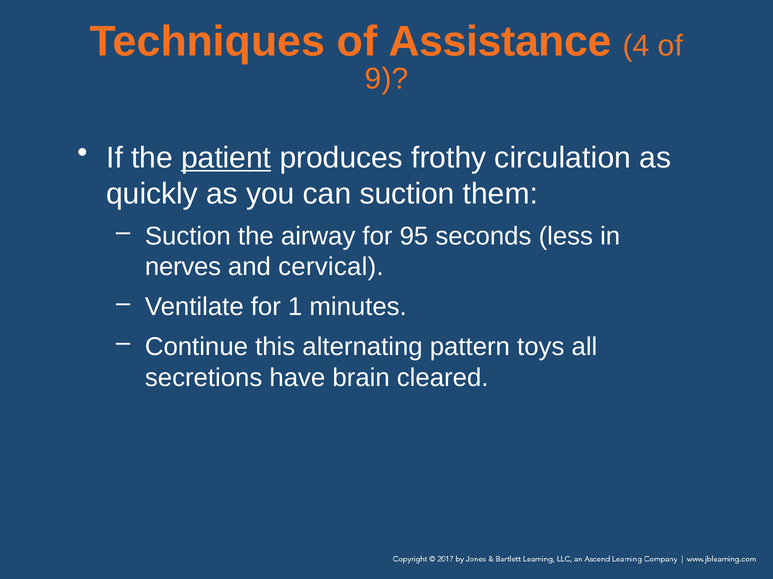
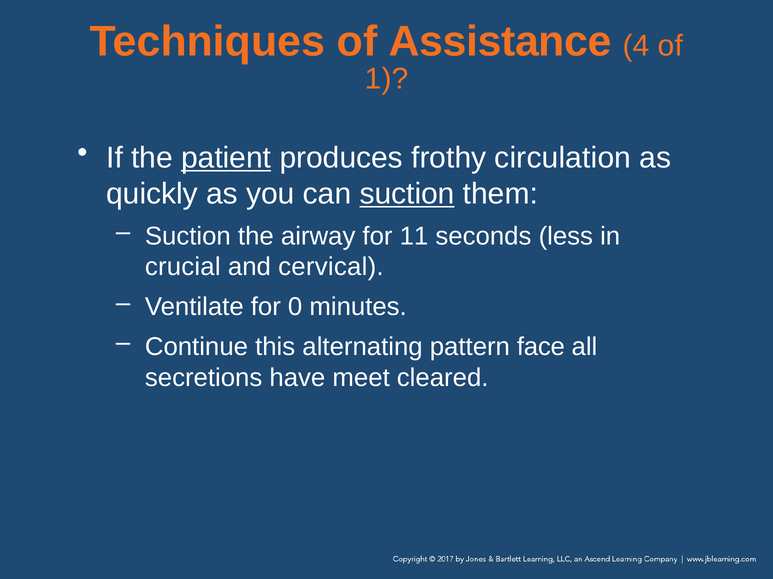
9: 9 -> 1 (387, 79)
suction underline: none -> present (407, 194)
95: 95 -> 11 (414, 236)
nerves: nerves -> crucial (183, 267)
1: 1 -> 0 (295, 307)
toys: toys -> face (541, 347)
brain: brain -> meet (361, 378)
